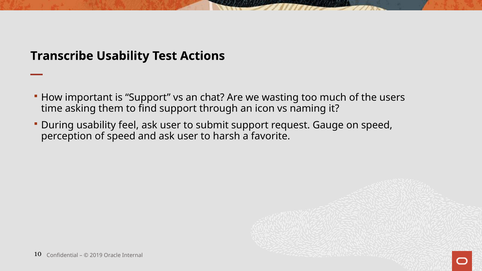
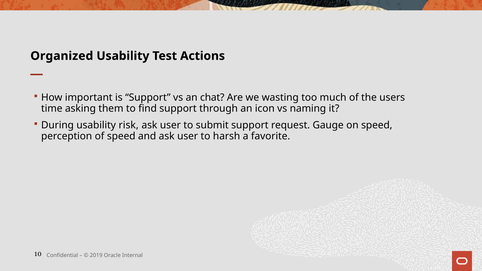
Transcribe: Transcribe -> Organized (62, 56)
feel: feel -> risk (129, 125)
